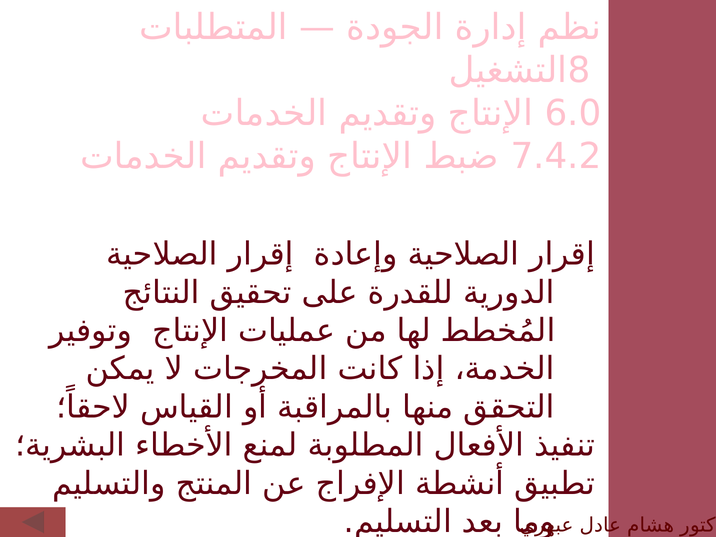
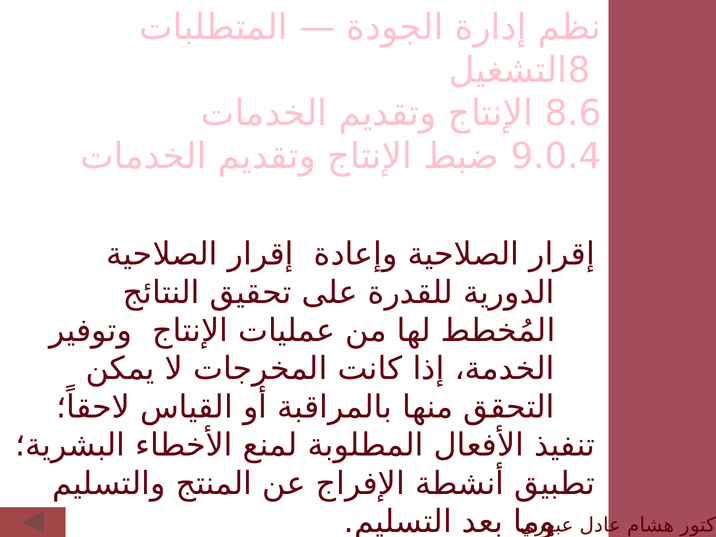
6.0: 6.0 -> 8.6 (573, 113)
7.4.2: 7.4.2 -> 9.0.4 (556, 156)
